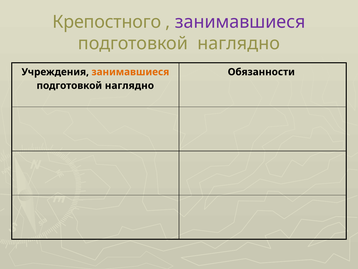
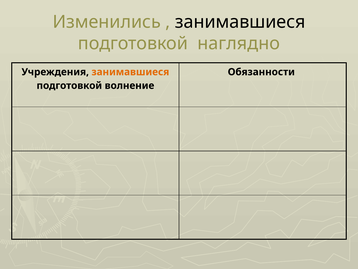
Крепостного: Крепостного -> Изменились (107, 22)
занимавшиеся colour: purple -> black (240, 22)
наглядно: наглядно -> волнение (129, 85)
